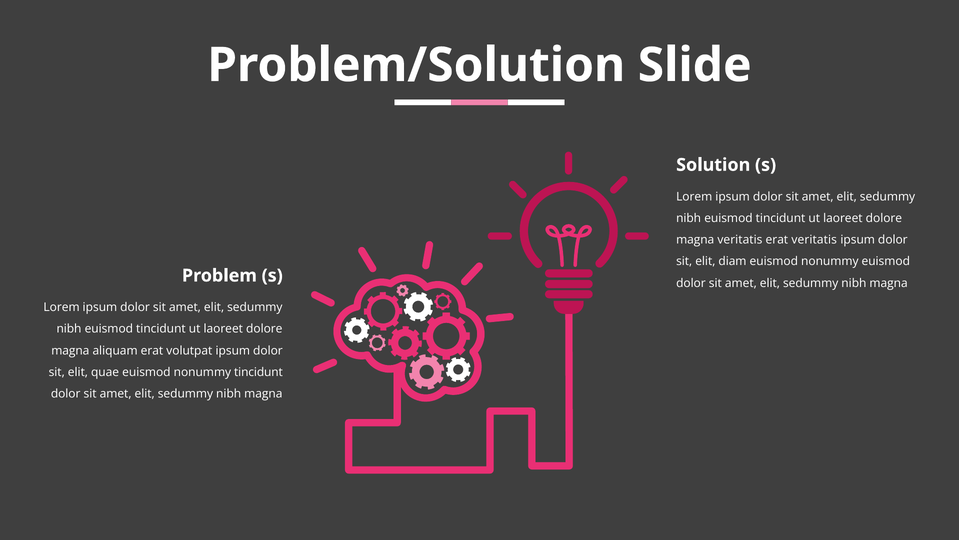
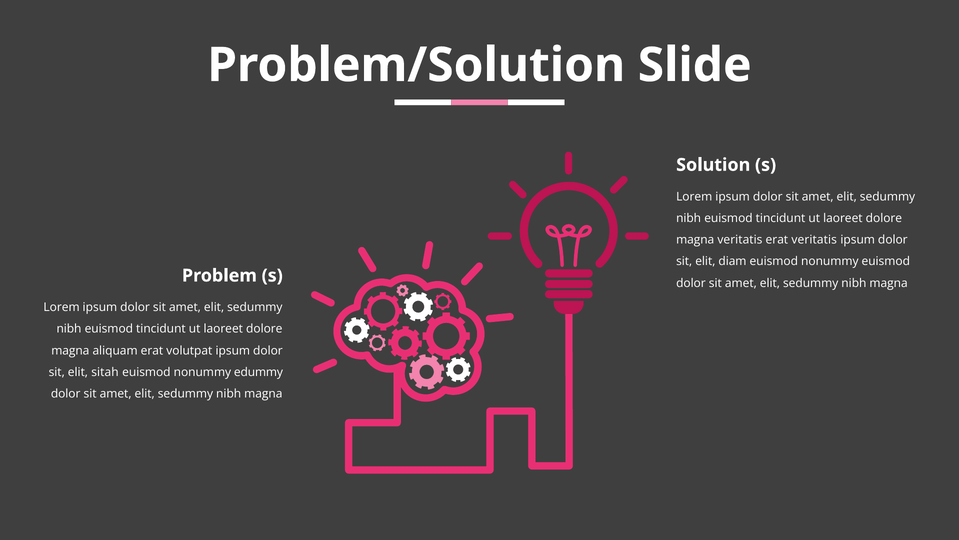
quae: quae -> sitah (105, 372)
nonummy tincidunt: tincidunt -> edummy (258, 372)
